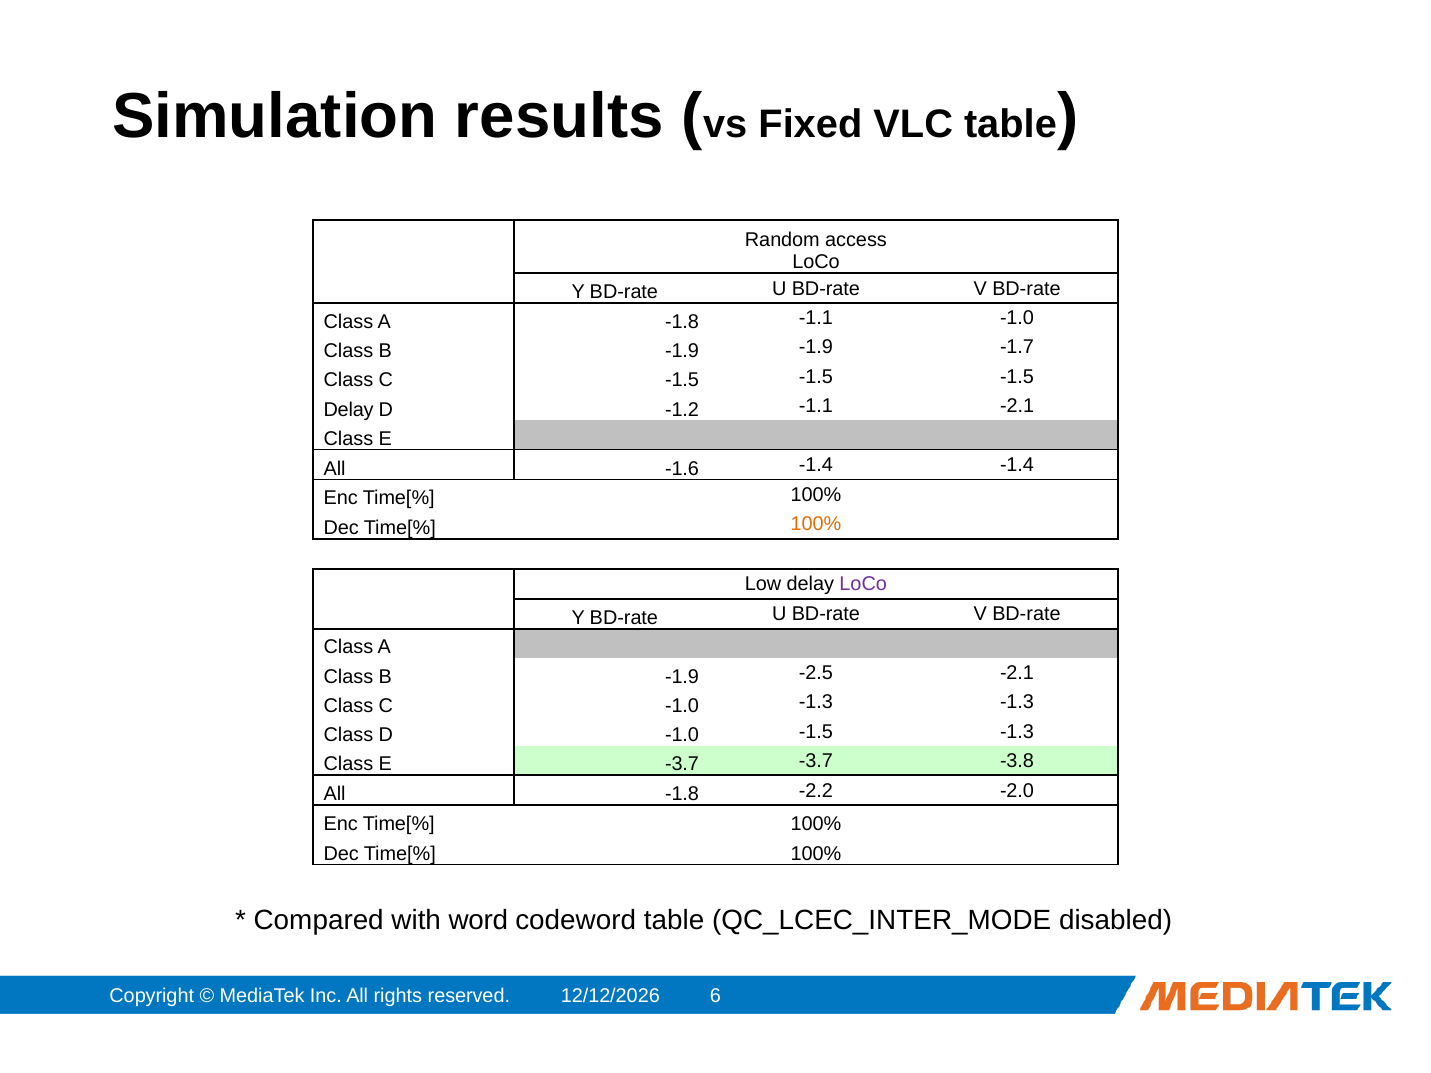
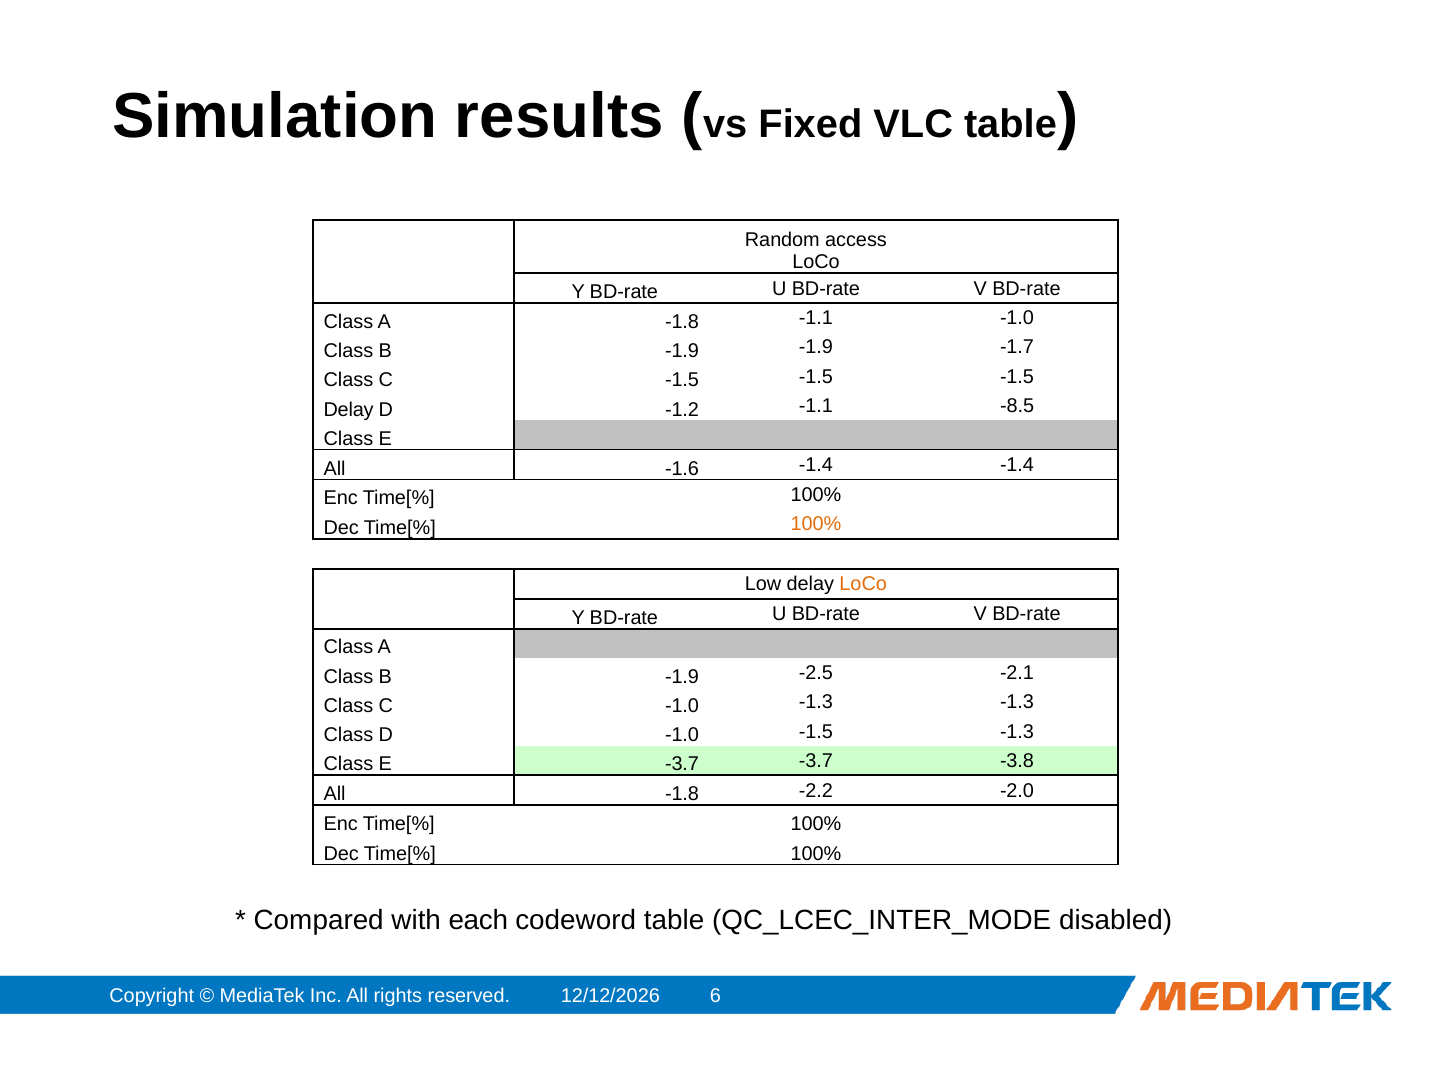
-1.1 -2.1: -2.1 -> -8.5 (1017, 406)
LoCo colour: purple -> orange (863, 584)
word: word -> each (478, 920)
